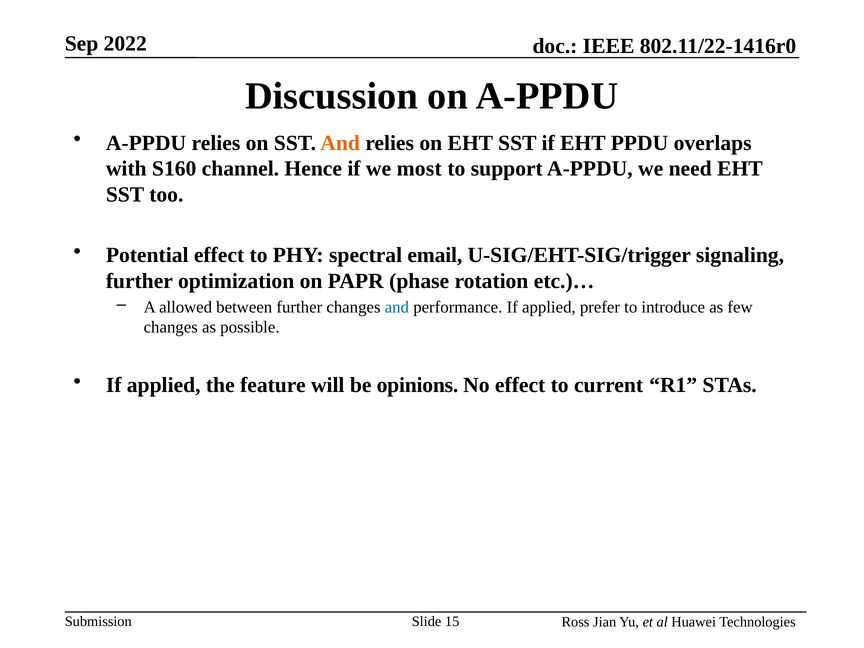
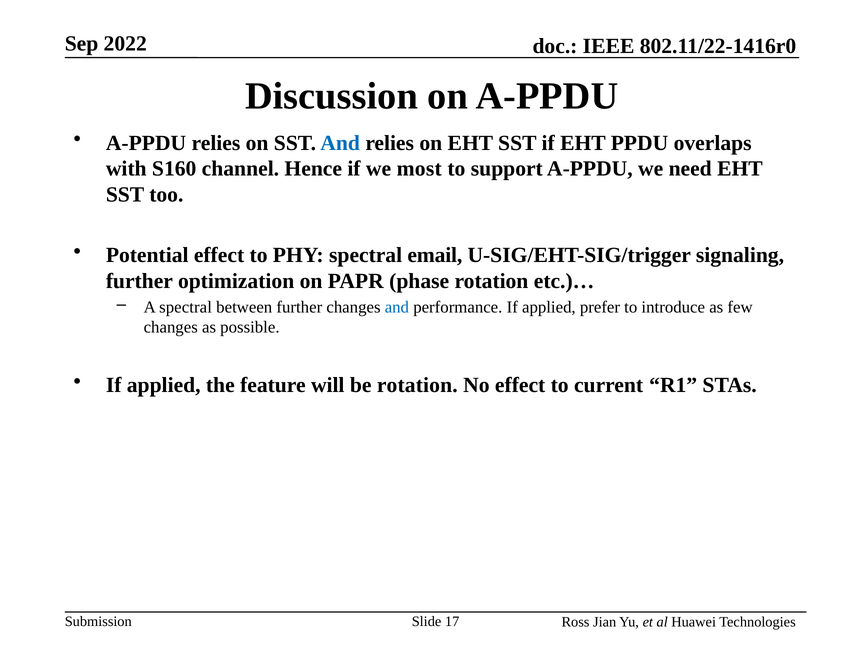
And colour: orange -> blue (340, 143)
A allowed: allowed -> spectral (186, 307)
be opinions: opinions -> rotation (417, 385)
15: 15 -> 17 (452, 621)
